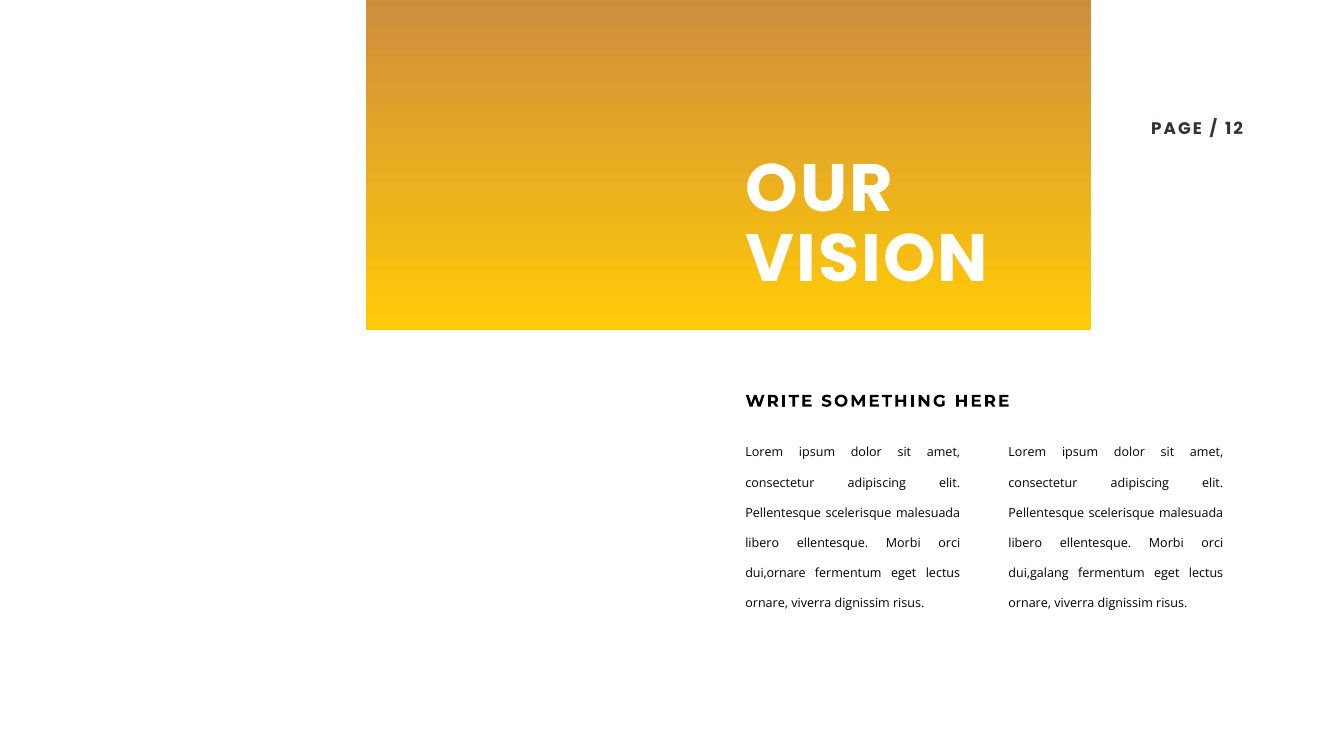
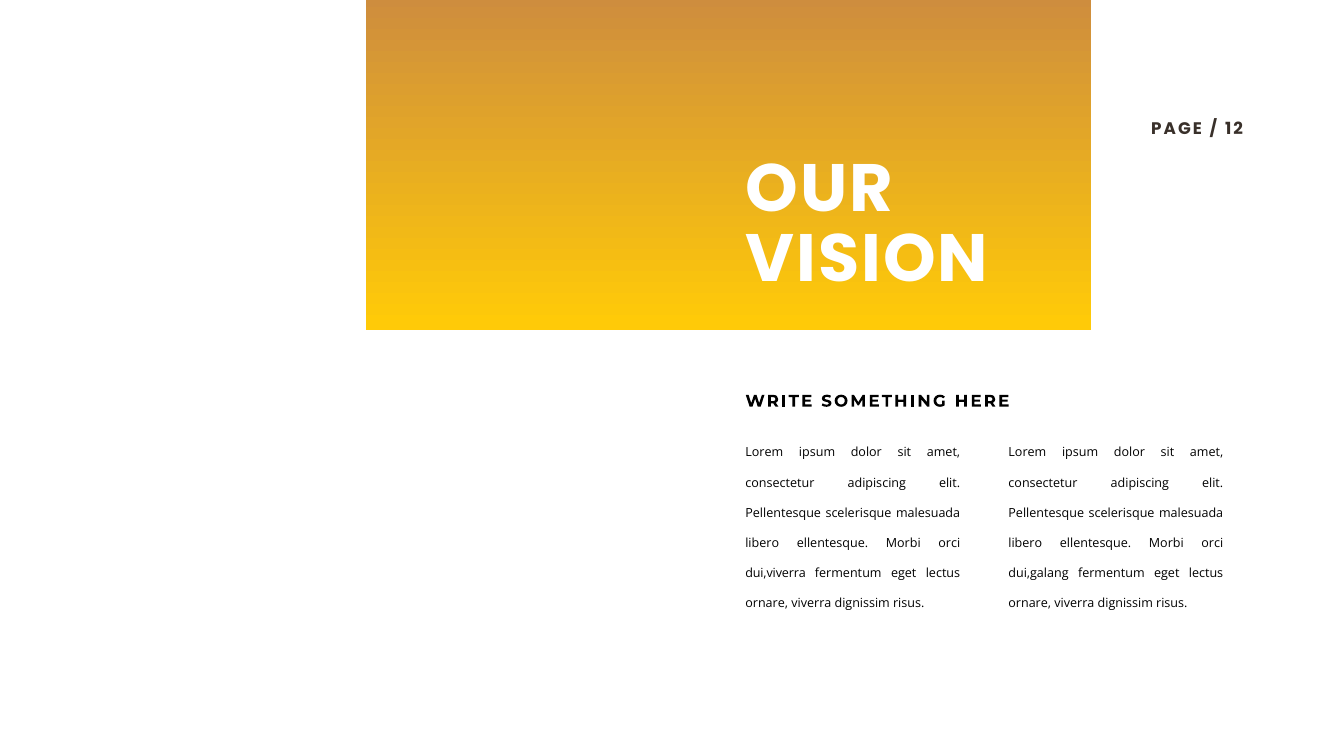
dui,ornare: dui,ornare -> dui,viverra (776, 573)
